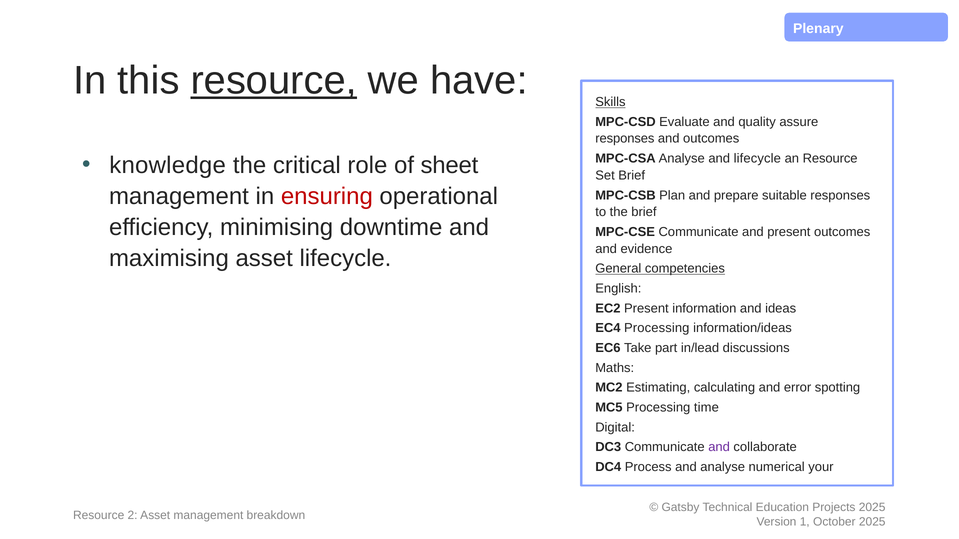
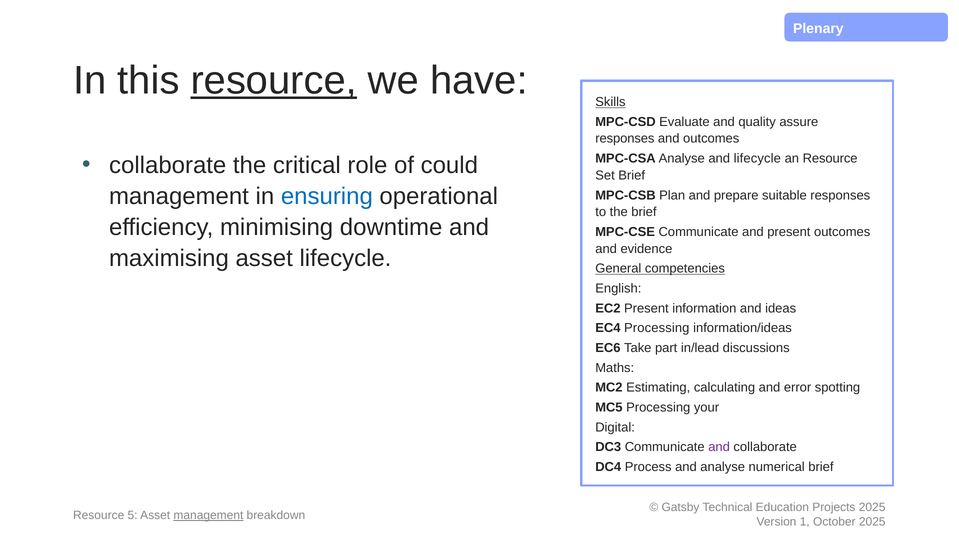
knowledge: knowledge -> collaborate (168, 166)
sheet: sheet -> could (449, 166)
ensuring colour: red -> blue (327, 197)
time: time -> your (707, 408)
numerical your: your -> brief (821, 467)
2: 2 -> 5 (133, 516)
management underline: none -> present (208, 516)
